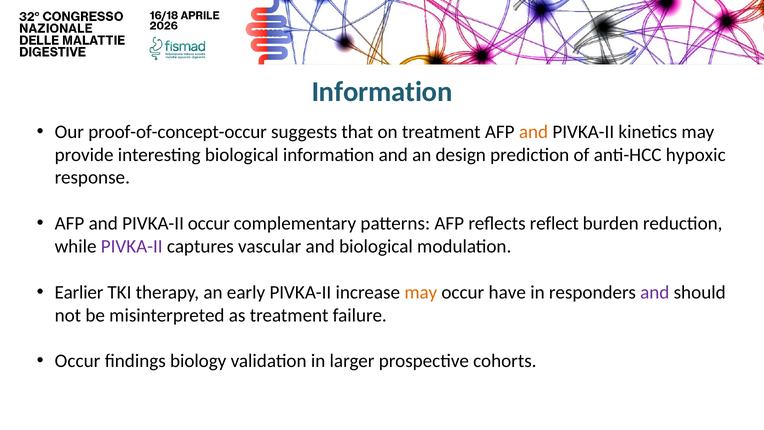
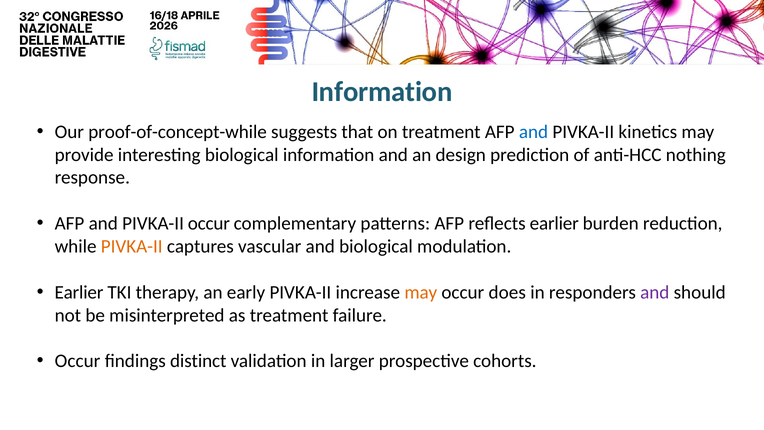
proof-of-concept-occur: proof-of-concept-occur -> proof-of-concept-while (178, 132)
and colour: orange -> blue (533, 132)
hypoxic: hypoxic -> nothing (696, 155)
reflects reflect: reflect -> earlier (554, 223)
PIVKA-II colour: purple -> orange (132, 246)
have: have -> does (507, 292)
biology: biology -> distinct (198, 361)
